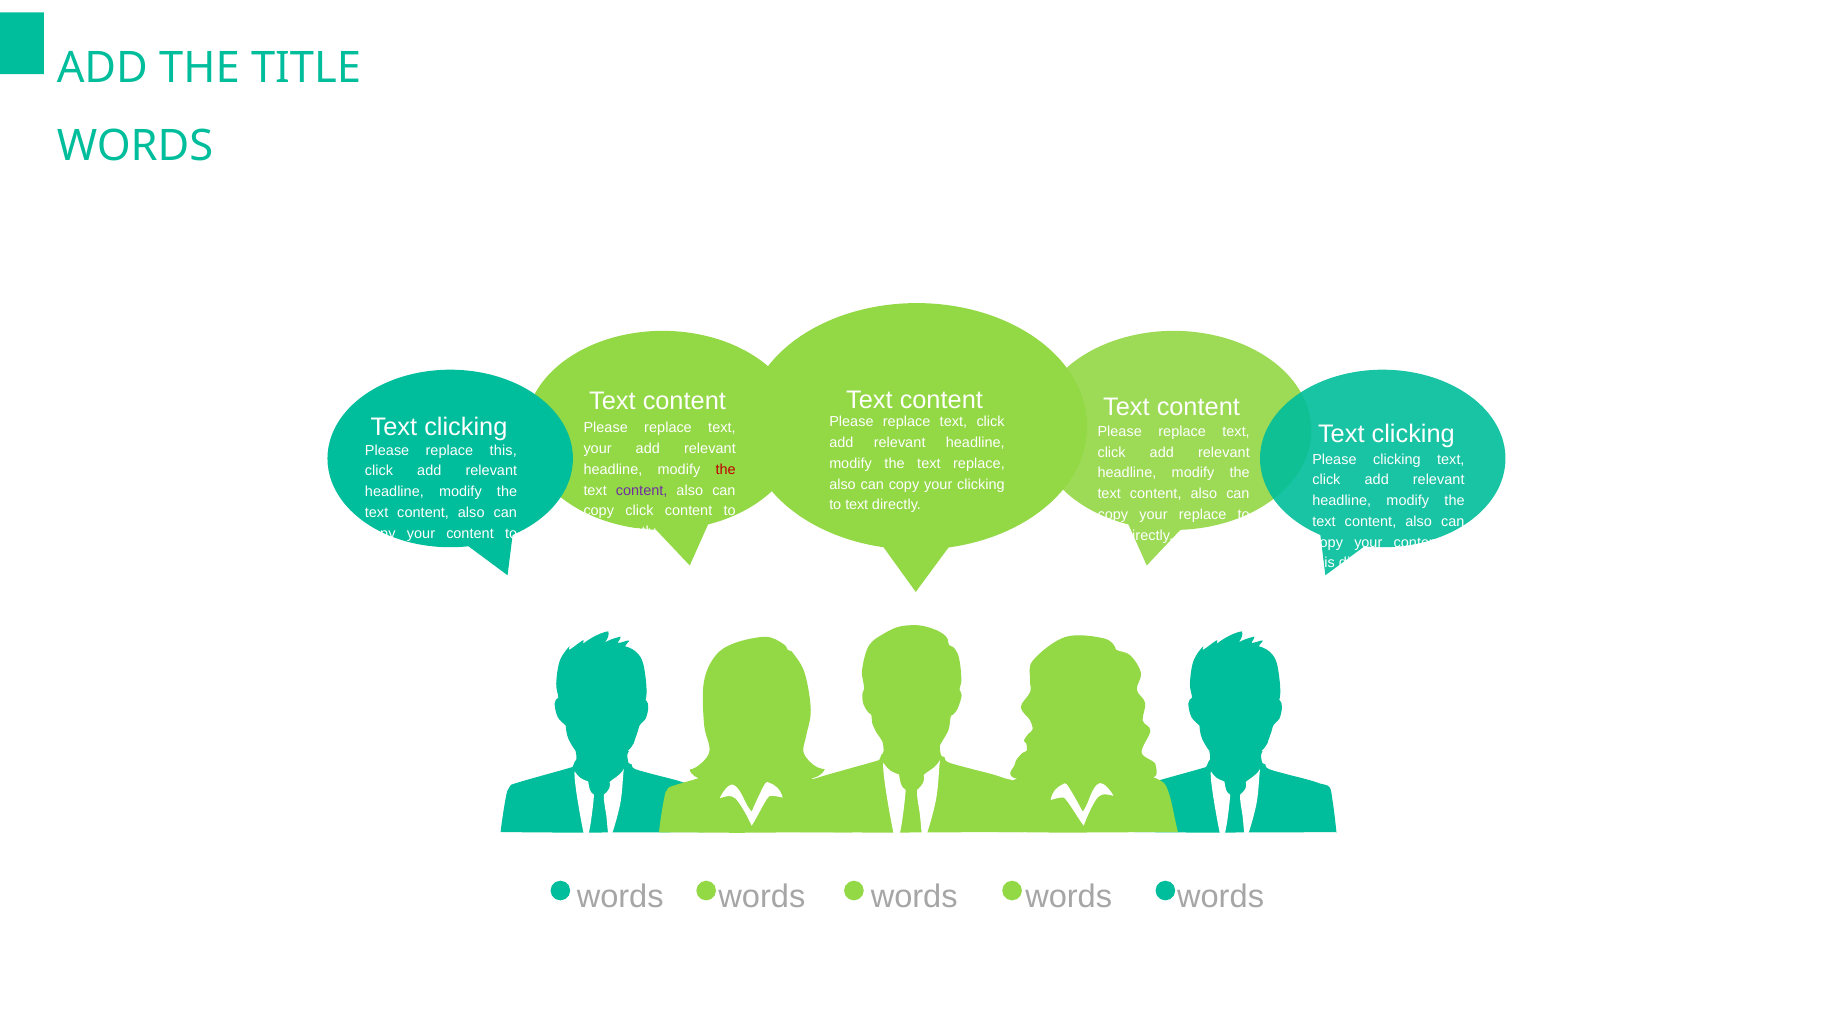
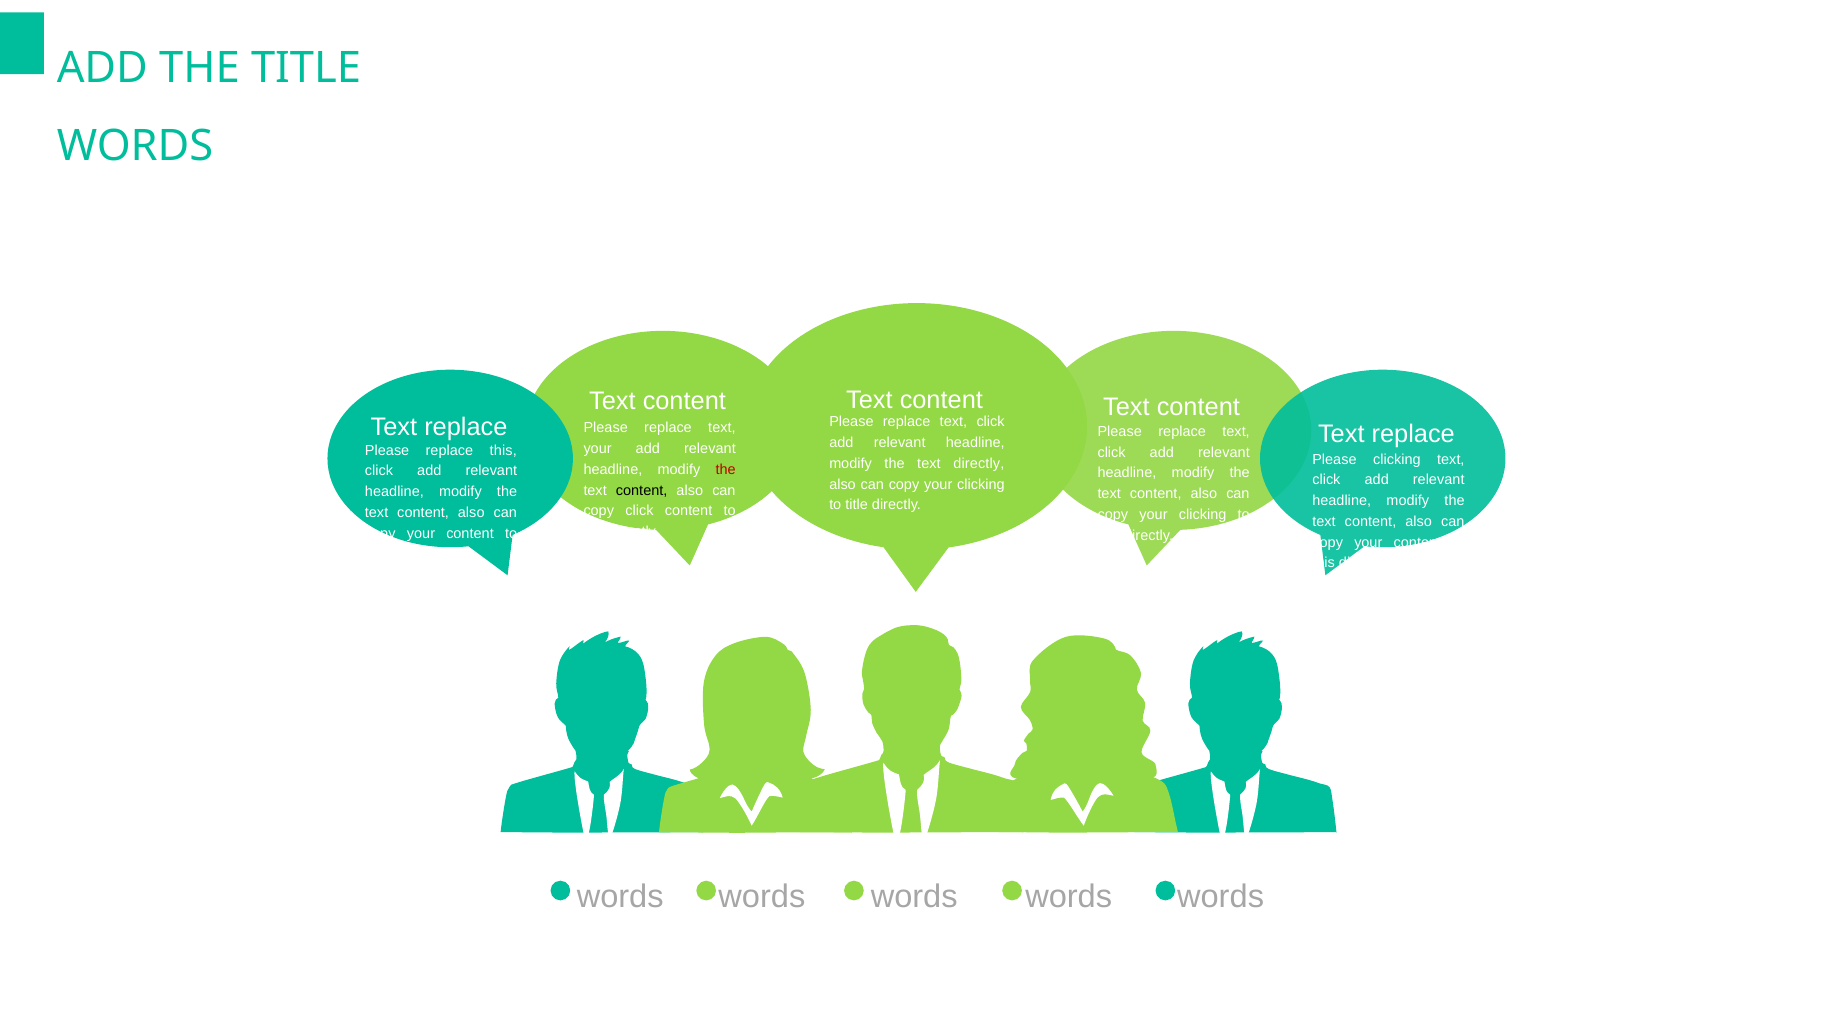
clicking: clicking -> replace (466, 427)
clicking: clicking -> replace (1413, 434)
text replace: replace -> directly (979, 464)
content colour: purple -> black (642, 490)
to text: text -> title (857, 505)
replace: replace -> clicking (1203, 515)
